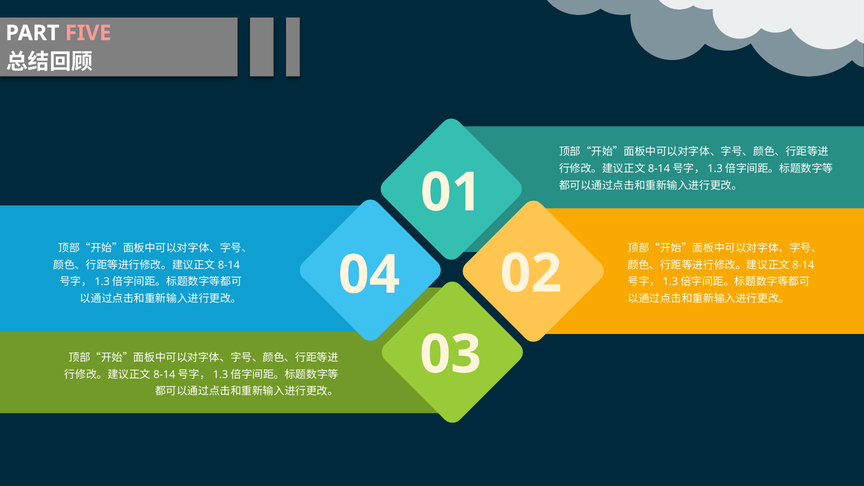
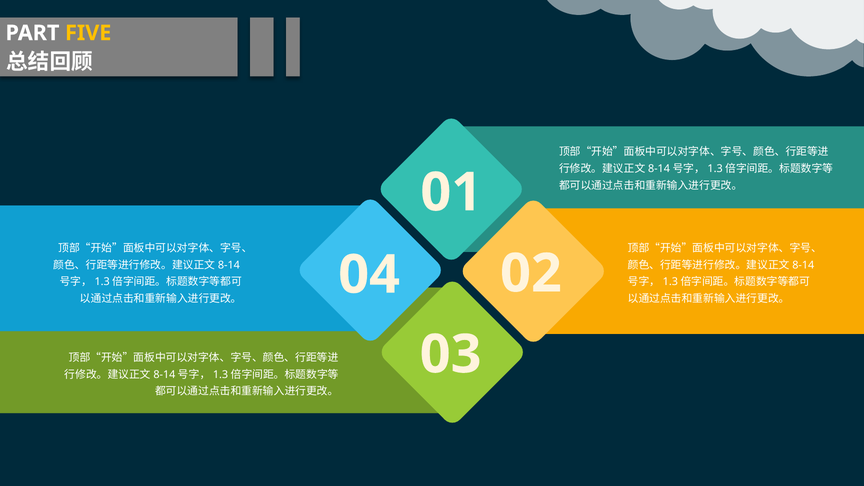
FIVE colour: pink -> yellow (88, 33)
